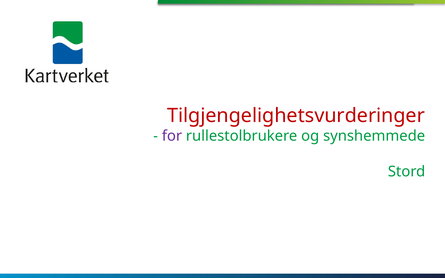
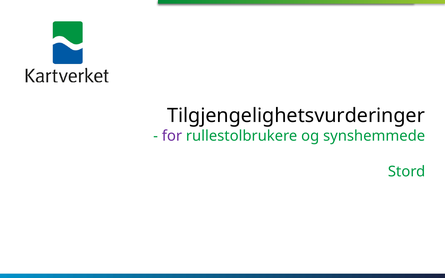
Tilgjengelighetsvurderinger colour: red -> black (296, 116)
